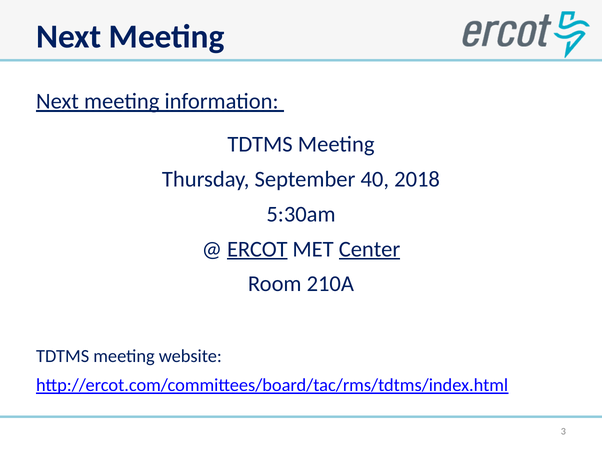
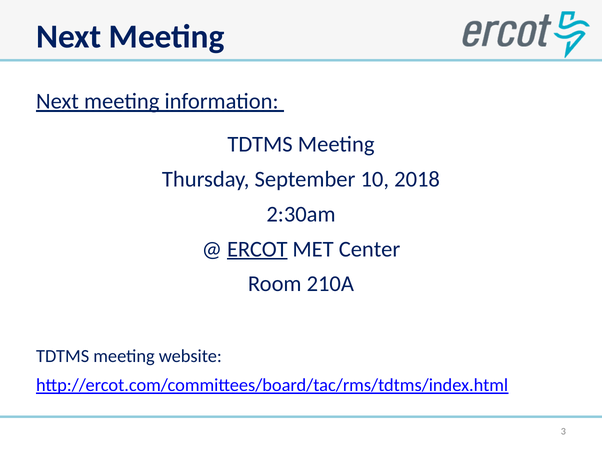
40: 40 -> 10 (375, 179)
5:30am: 5:30am -> 2:30am (301, 214)
Center underline: present -> none (370, 249)
